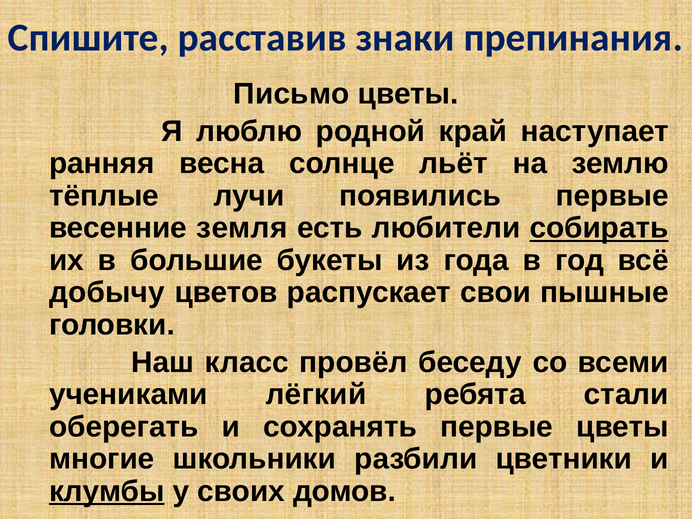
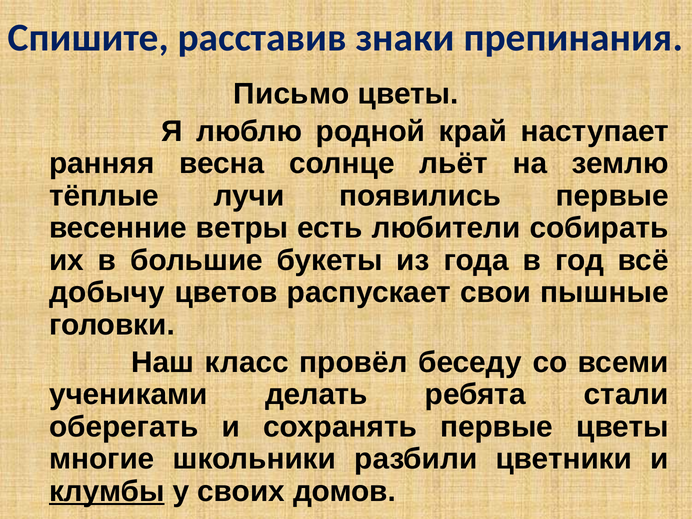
земля: земля -> ветры (242, 228)
собирать underline: present -> none (599, 228)
лёгкий: лёгкий -> делать (316, 395)
